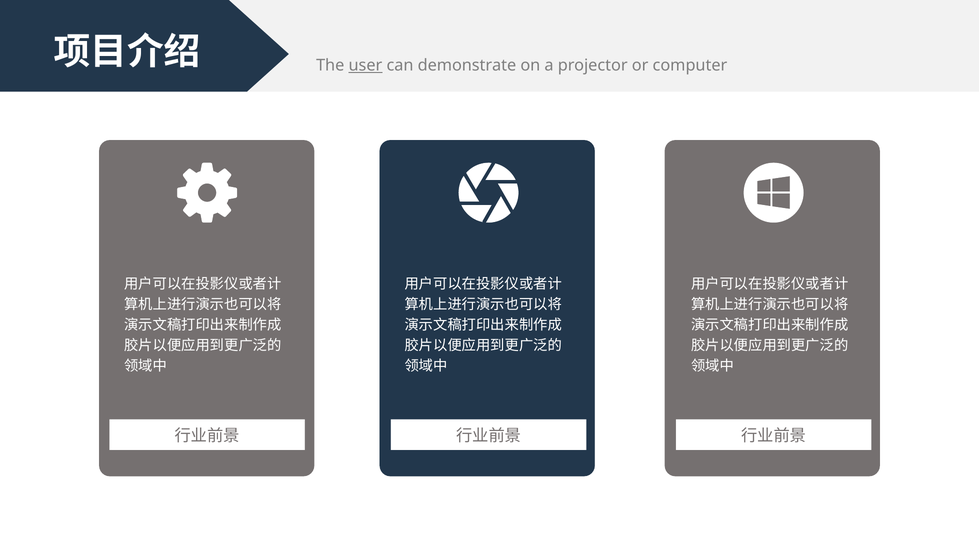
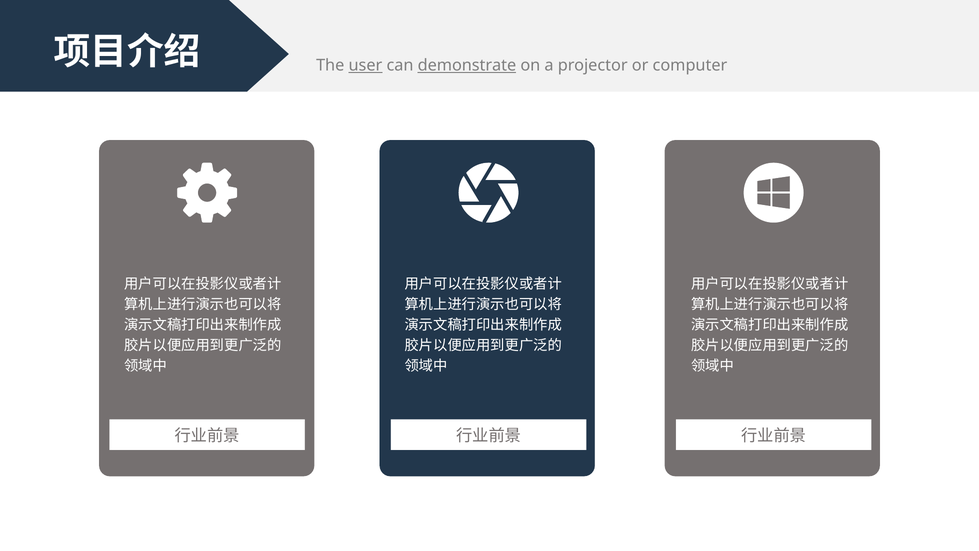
demonstrate underline: none -> present (467, 65)
